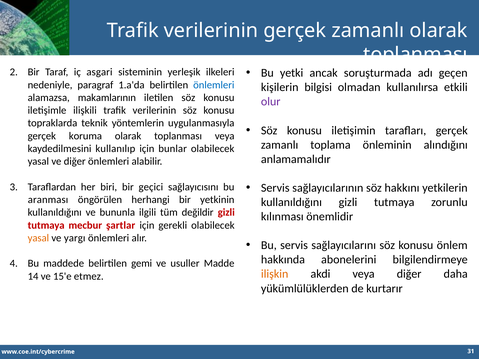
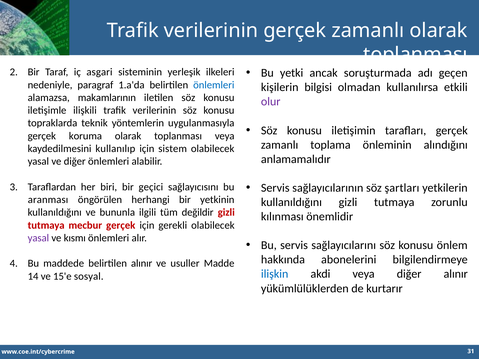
bunlar: bunlar -> sistem (173, 149)
hakkını: hakkını -> şartları (402, 188)
mecbur şartlar: şartlar -> gerçek (121, 225)
yasal colour: orange -> purple (38, 238)
yargı: yargı -> kısmı (75, 238)
belirtilen gemi: gemi -> alınır (142, 264)
ilişkin colour: orange -> blue (275, 274)
diğer daha: daha -> alınır (456, 274)
etmez: etmez -> sosyal (89, 276)
